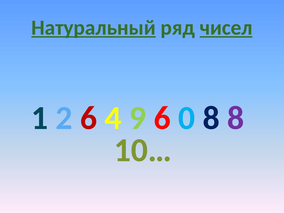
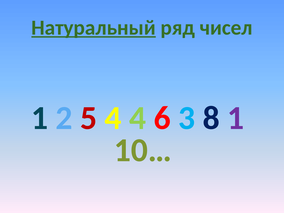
чисел underline: present -> none (226, 28)
2 6: 6 -> 5 (89, 118)
4 9: 9 -> 4 (138, 118)
0: 0 -> 3 (187, 118)
8 8: 8 -> 1 (236, 118)
